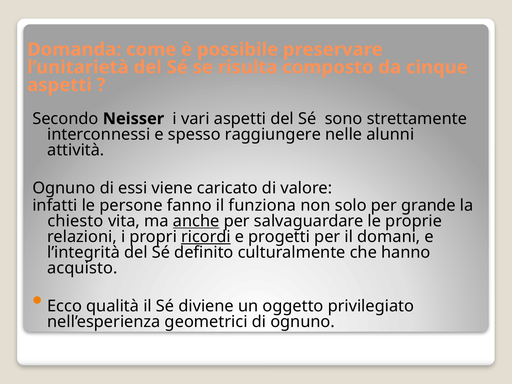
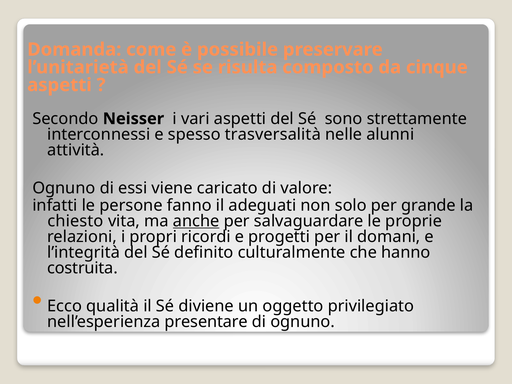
raggiungere: raggiungere -> trasversalità (273, 134)
funziona: funziona -> adeguati (262, 205)
ricordi underline: present -> none (206, 237)
acquisto: acquisto -> costruita (82, 268)
geometrici: geometrici -> presentare (206, 322)
